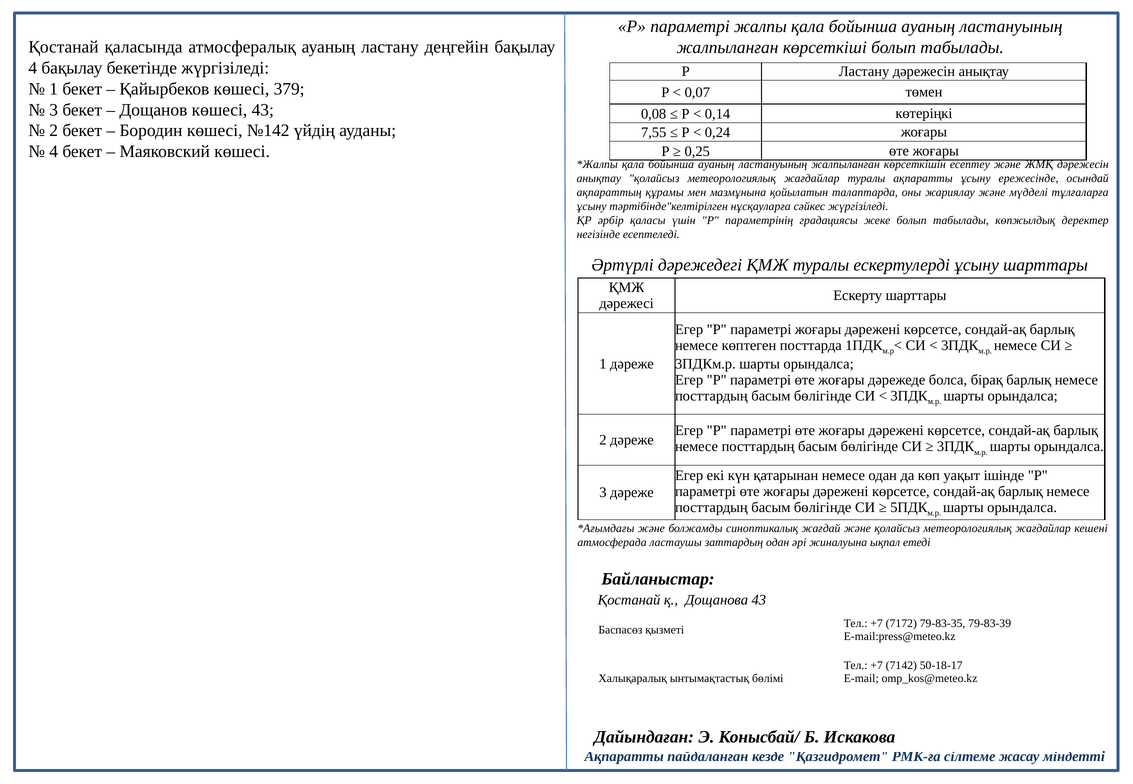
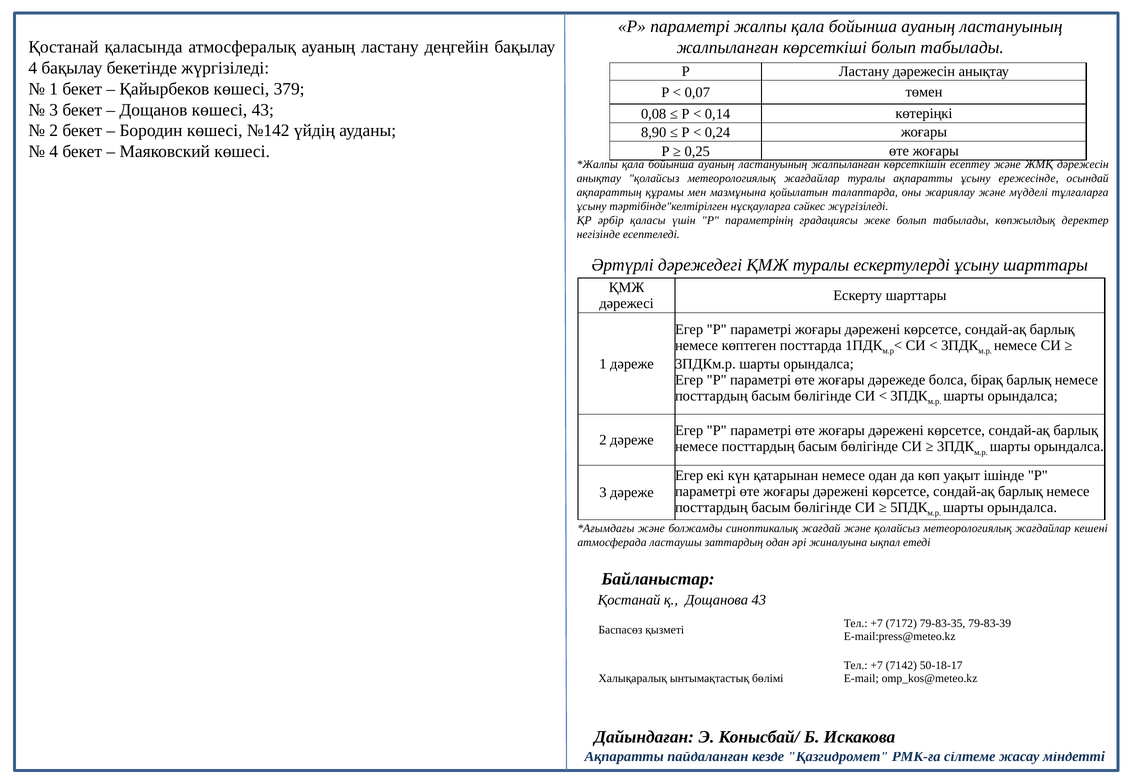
7,55: 7,55 -> 8,90 (654, 133)
